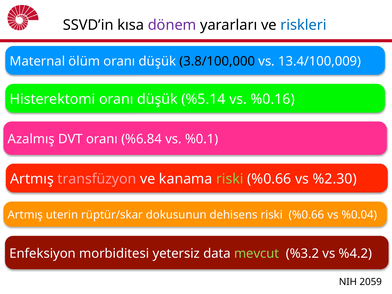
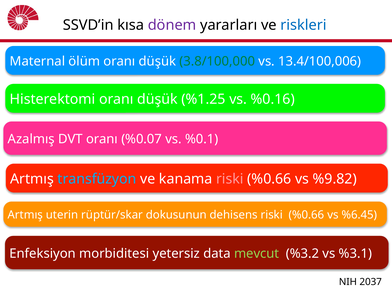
3.8/100,000 colour: black -> green (217, 61)
13.4/100,009: 13.4/100,009 -> 13.4/100,006 (320, 61)
%5.14: %5.14 -> %1.25 (203, 99)
%6.84: %6.84 -> %0.07 (142, 139)
transfüzyon colour: pink -> light blue (97, 179)
riski colour: light green -> pink (230, 179)
%2.30: %2.30 -> %9.82 (335, 179)
%0.04: %0.04 -> %6.45 (359, 215)
%4.2: %4.2 -> %3.1 (355, 253)
2059: 2059 -> 2037 (371, 282)
